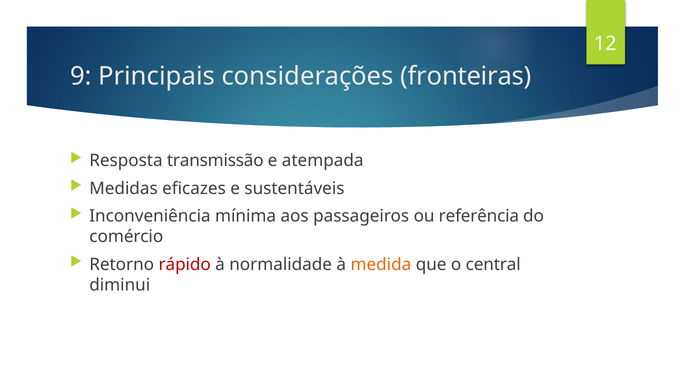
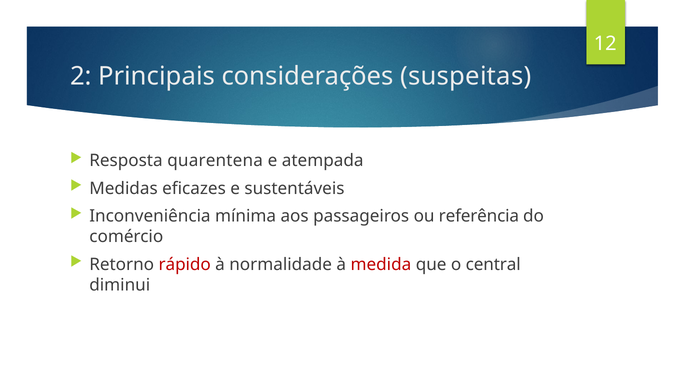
9: 9 -> 2 (81, 76)
fronteiras: fronteiras -> suspeitas (466, 76)
transmissão: transmissão -> quarentena (215, 160)
medida colour: orange -> red (381, 264)
